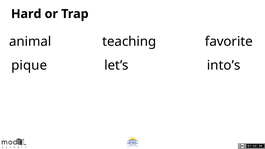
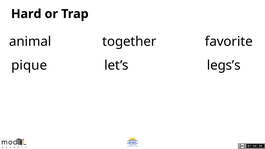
teaching: teaching -> together (129, 42)
into’s: into’s -> legs’s (224, 65)
